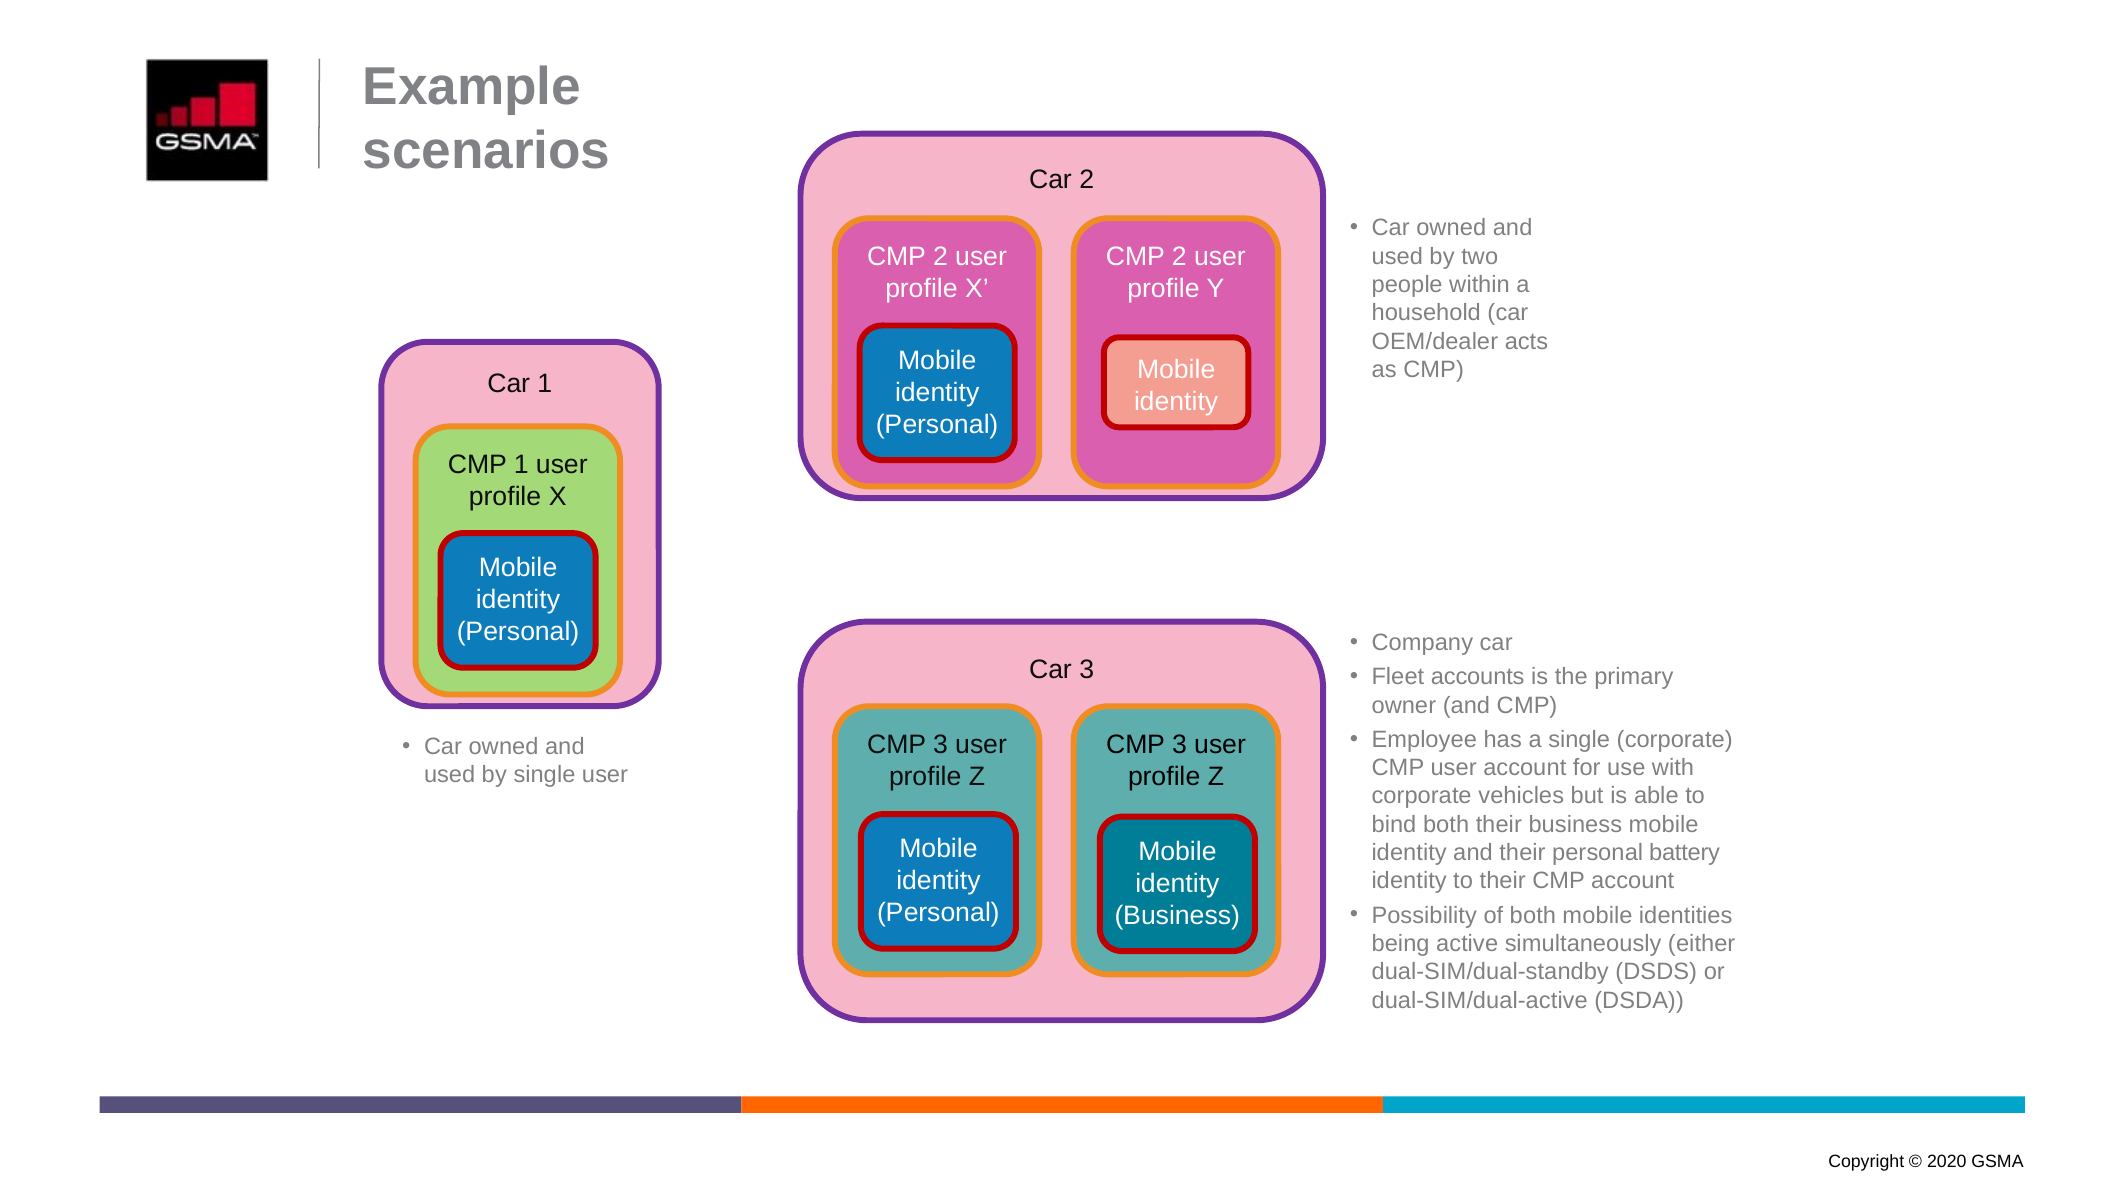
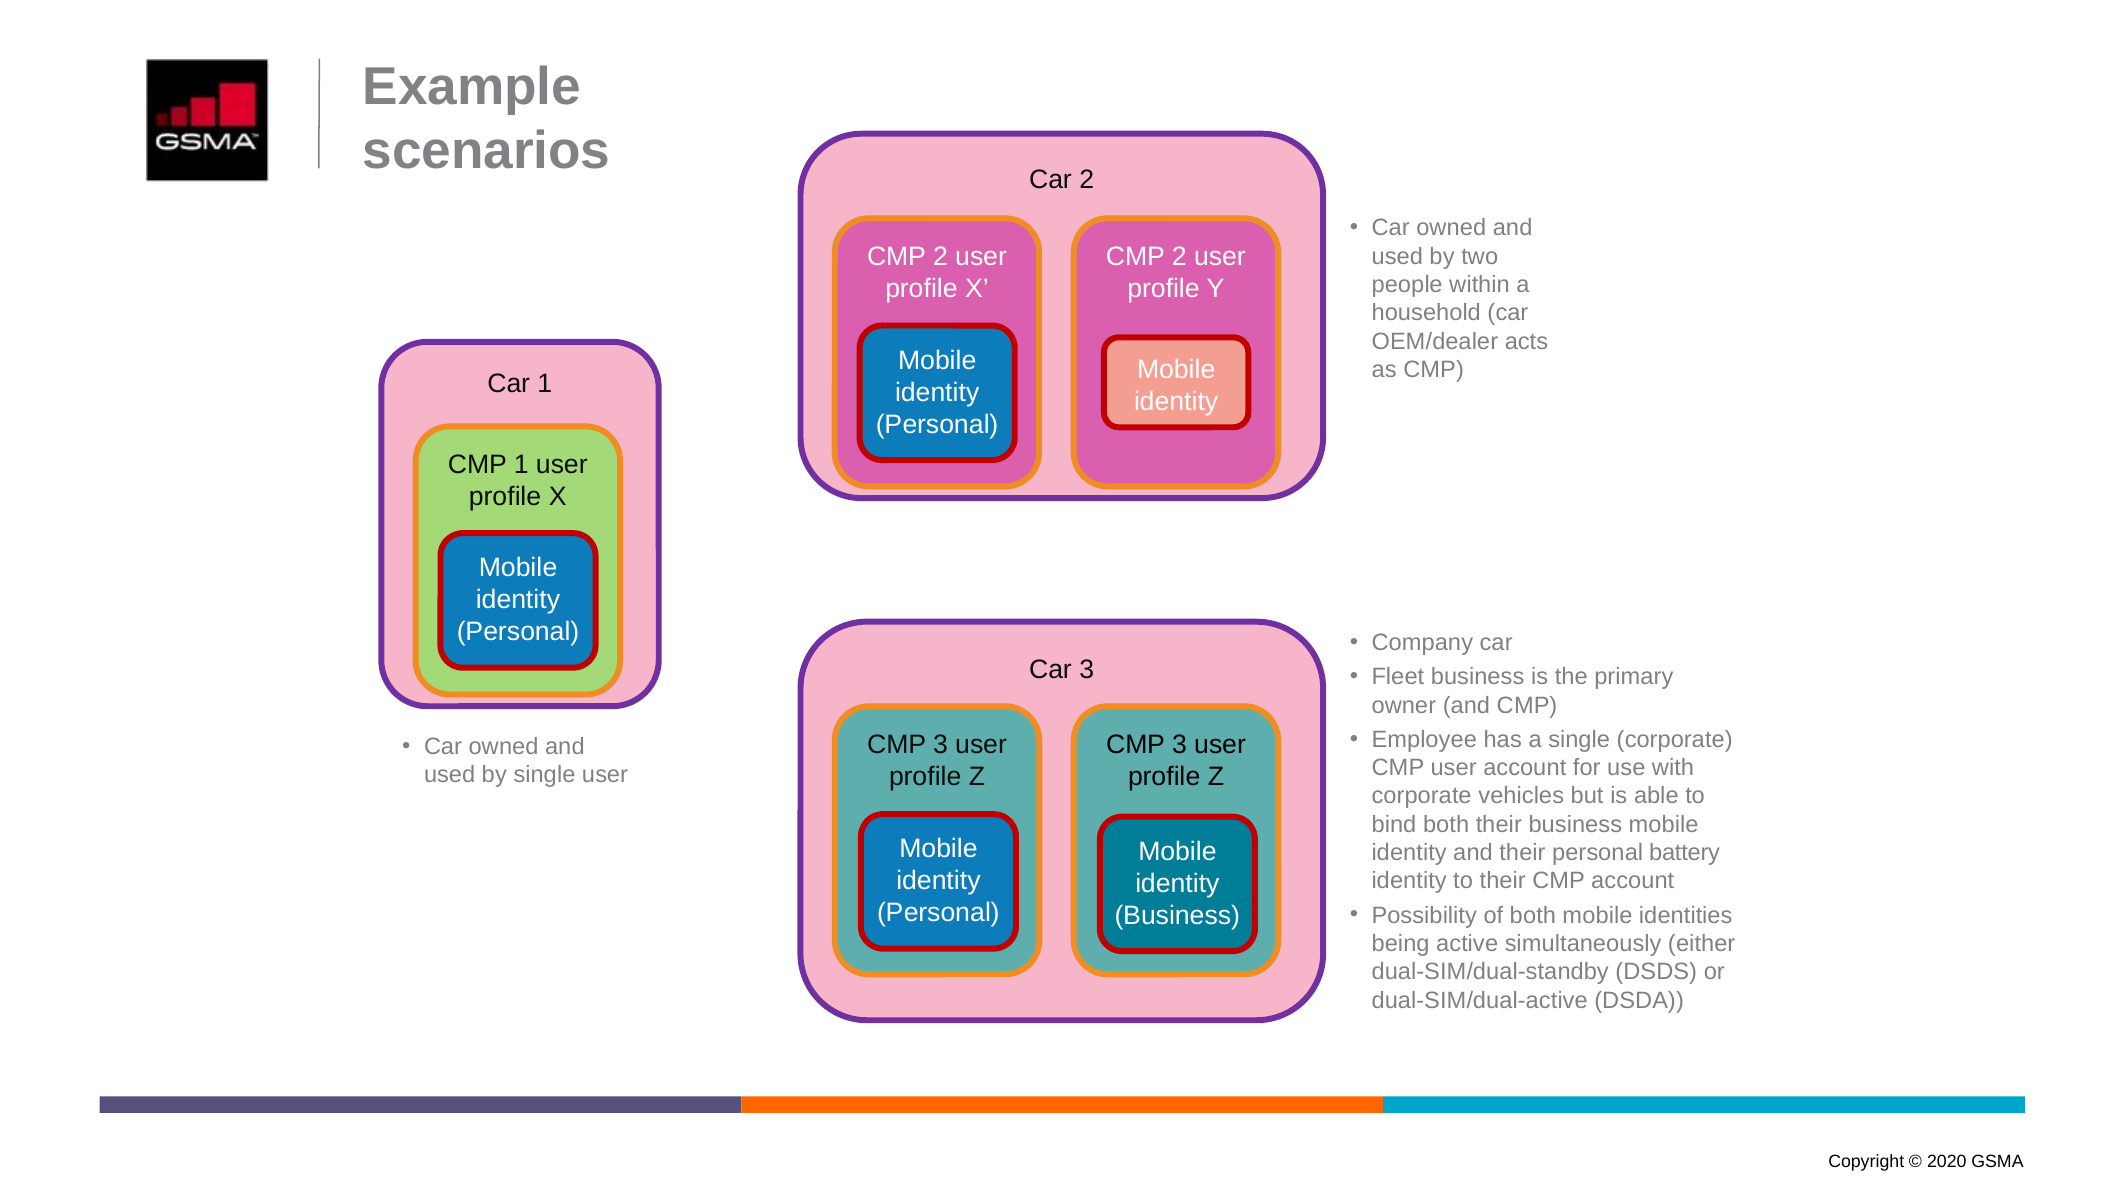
Fleet accounts: accounts -> business (1478, 677)
